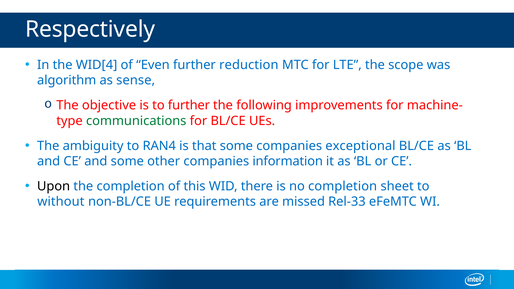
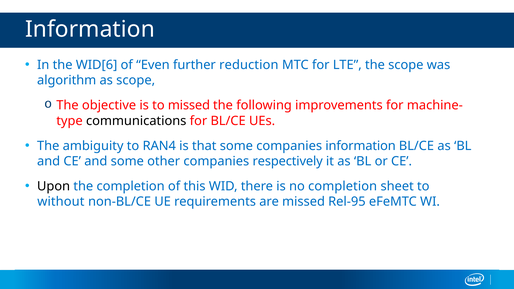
Respectively: Respectively -> Information (90, 29)
WID[4: WID[4 -> WID[6 (97, 65)
as sense: sense -> scope (136, 80)
to further: further -> missed (189, 105)
communications colour: green -> black (136, 121)
companies exceptional: exceptional -> information (361, 146)
information: information -> respectively (288, 161)
Rel-33: Rel-33 -> Rel-95 (347, 202)
